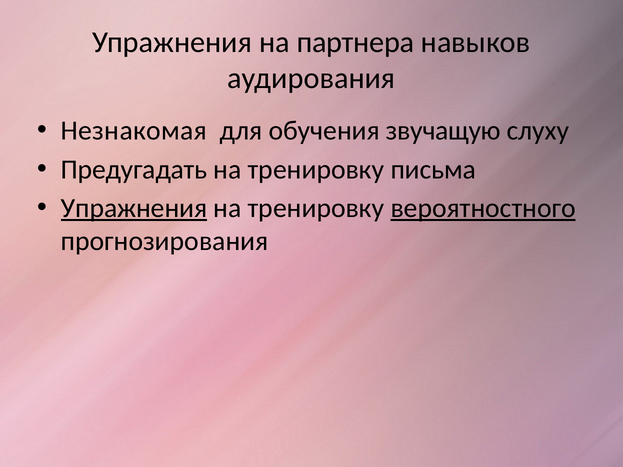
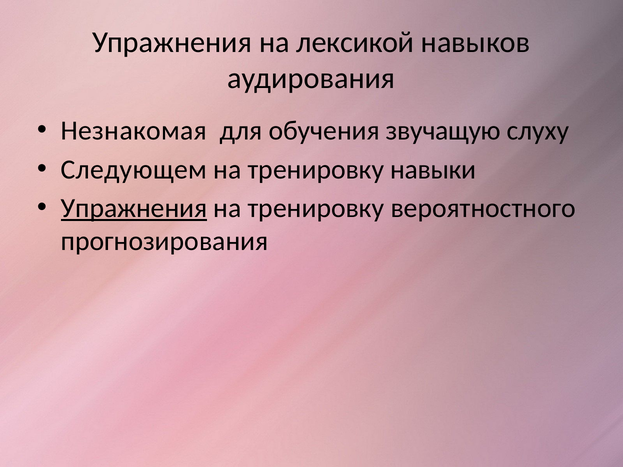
партнера: партнера -> лексикой (355, 42)
Предугадать: Предугадать -> Следующем (134, 169)
письма: письма -> навыки (433, 169)
вероятностного underline: present -> none (483, 208)
